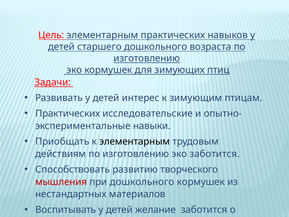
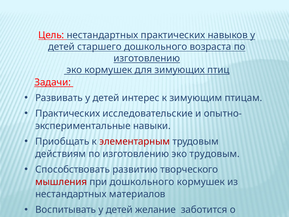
Цель элементарным: элементарным -> нестандартных (102, 35)
элементарным colour: black -> red (135, 141)
эко заботится: заботится -> трудовым (215, 154)
